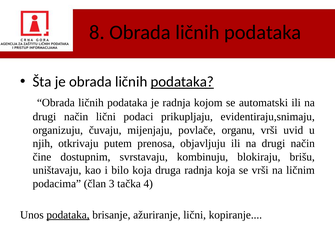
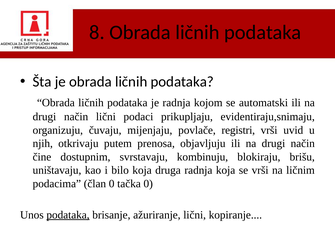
podataka underline: present -> none (182, 82)
organu: organu -> registri (238, 130)
član 3: 3 -> 0 (112, 184)
tačka 4: 4 -> 0 (148, 184)
